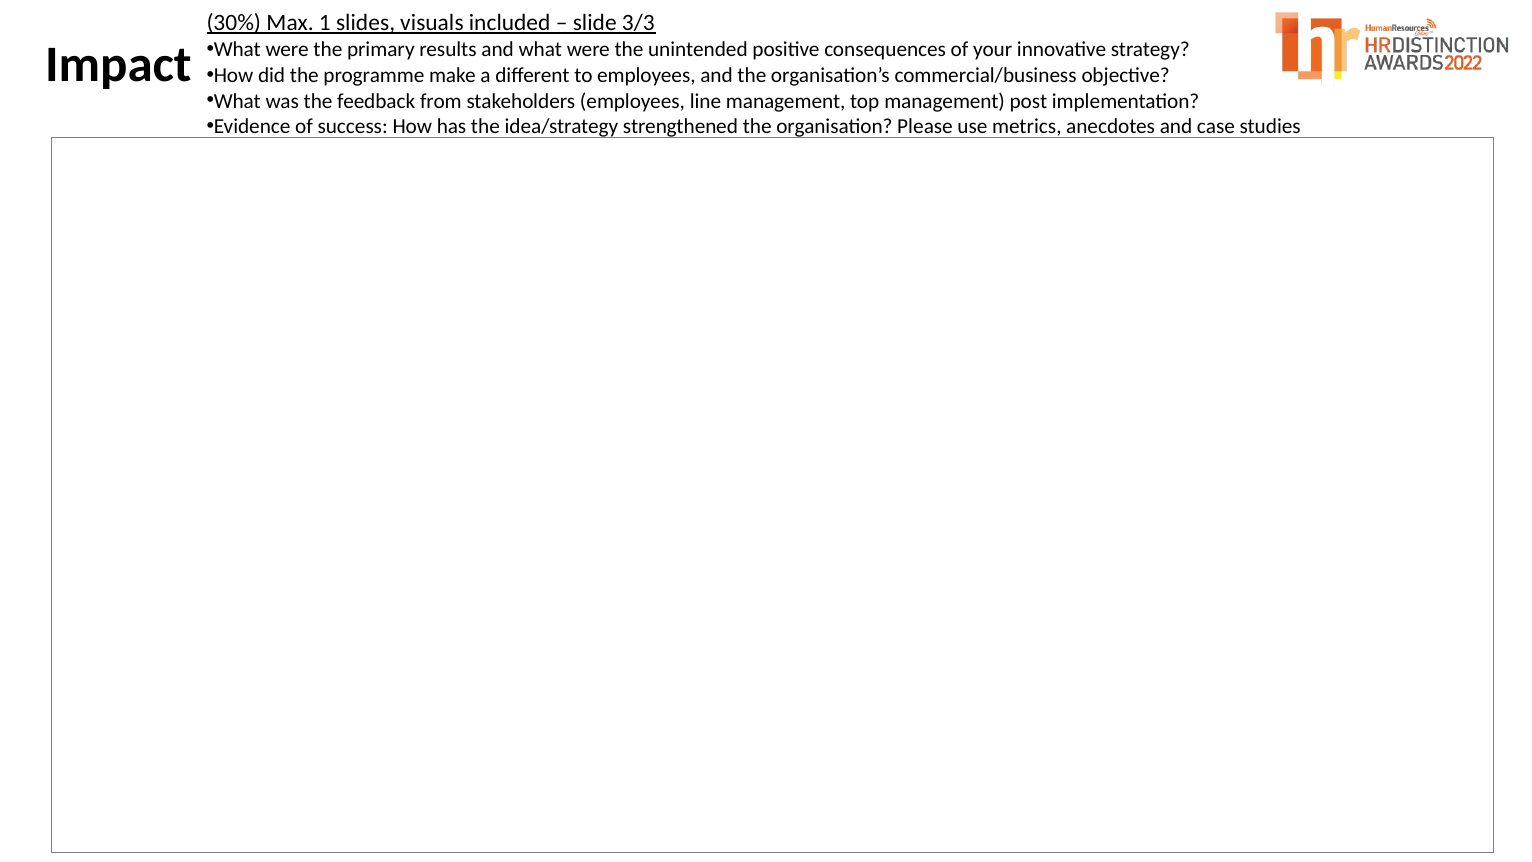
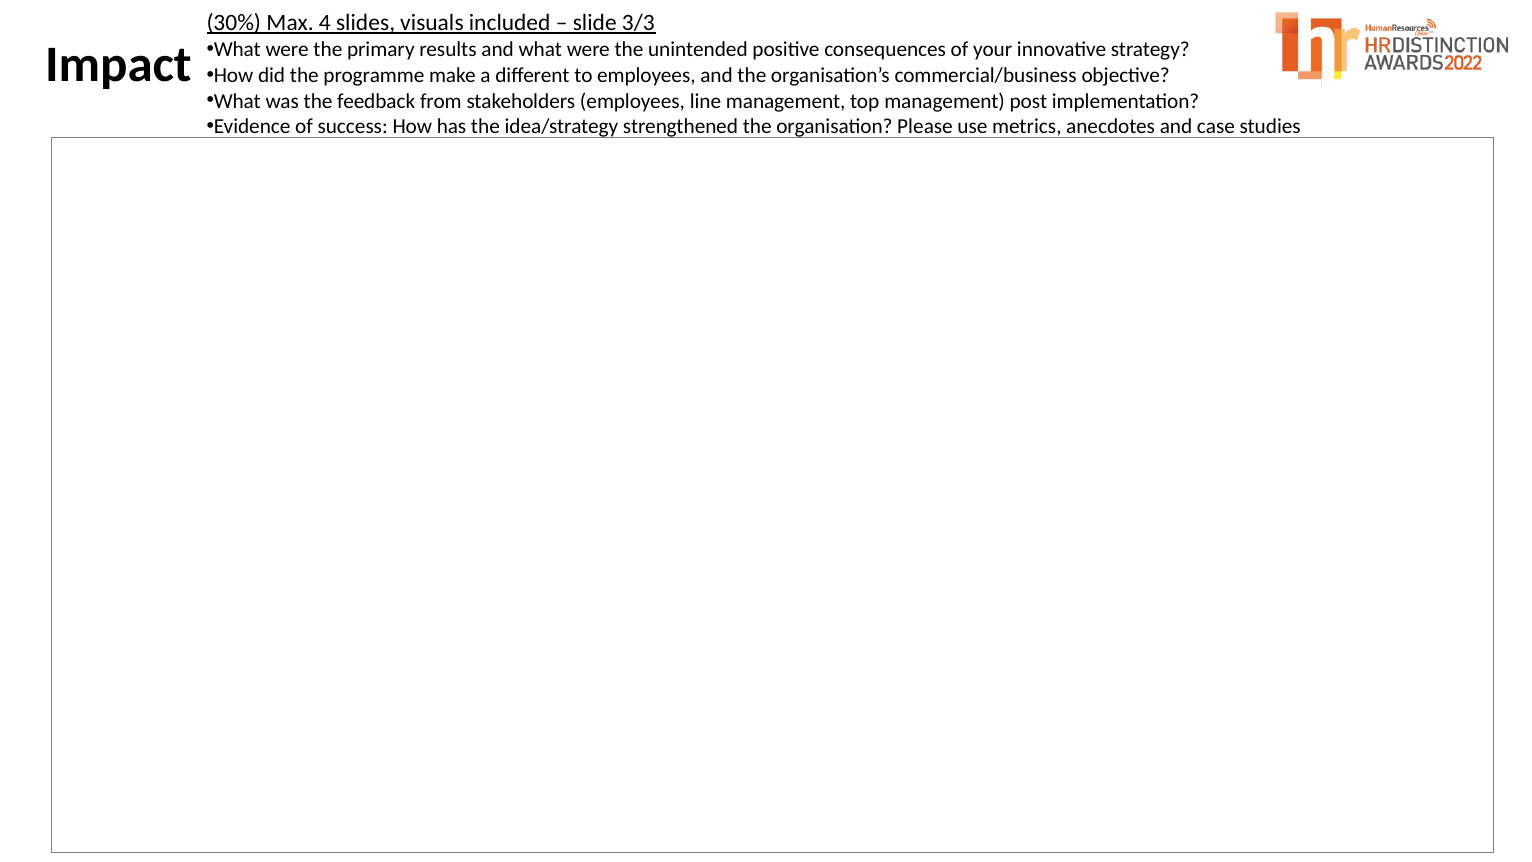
1: 1 -> 4 (325, 23)
